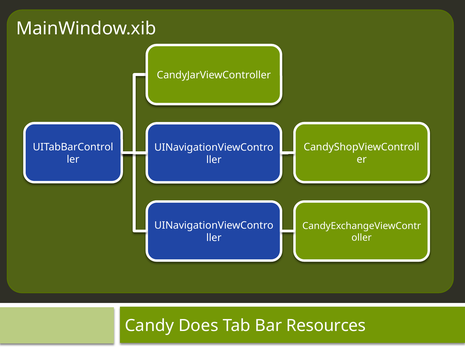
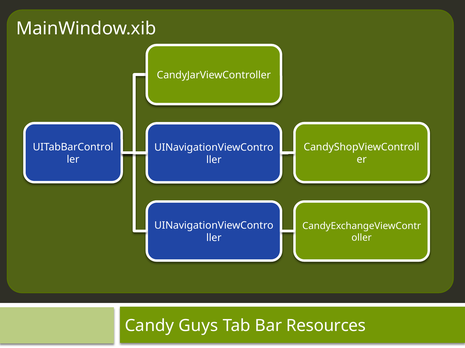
Does: Does -> Guys (198, 326)
